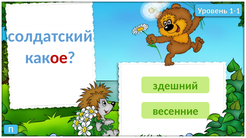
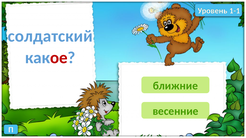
здешний: здешний -> ближние (175, 86)
